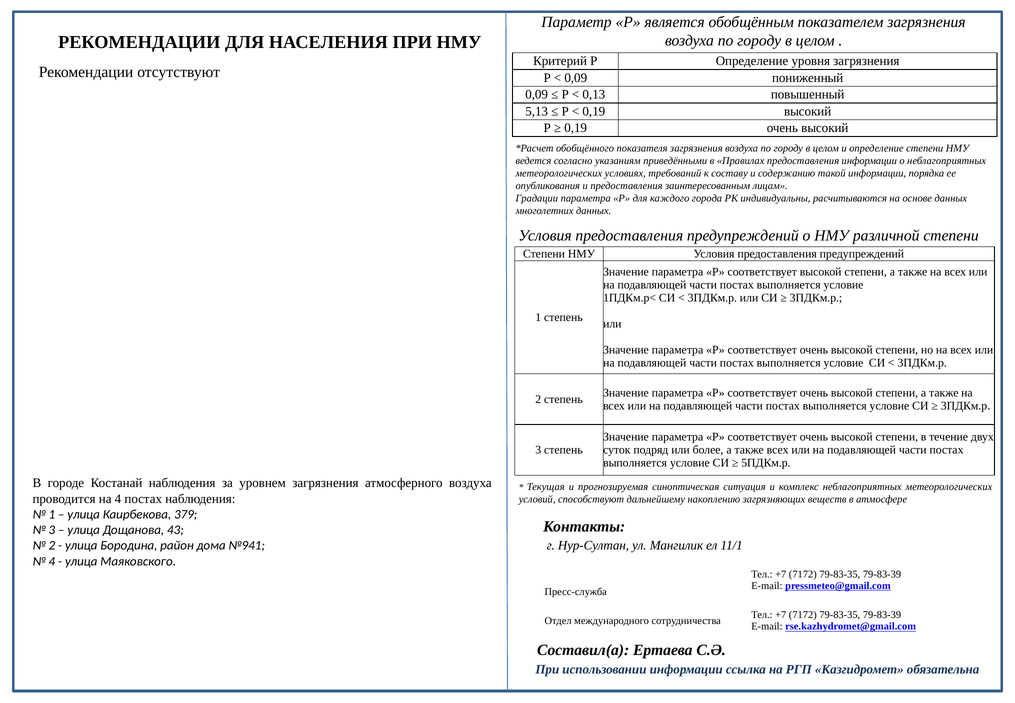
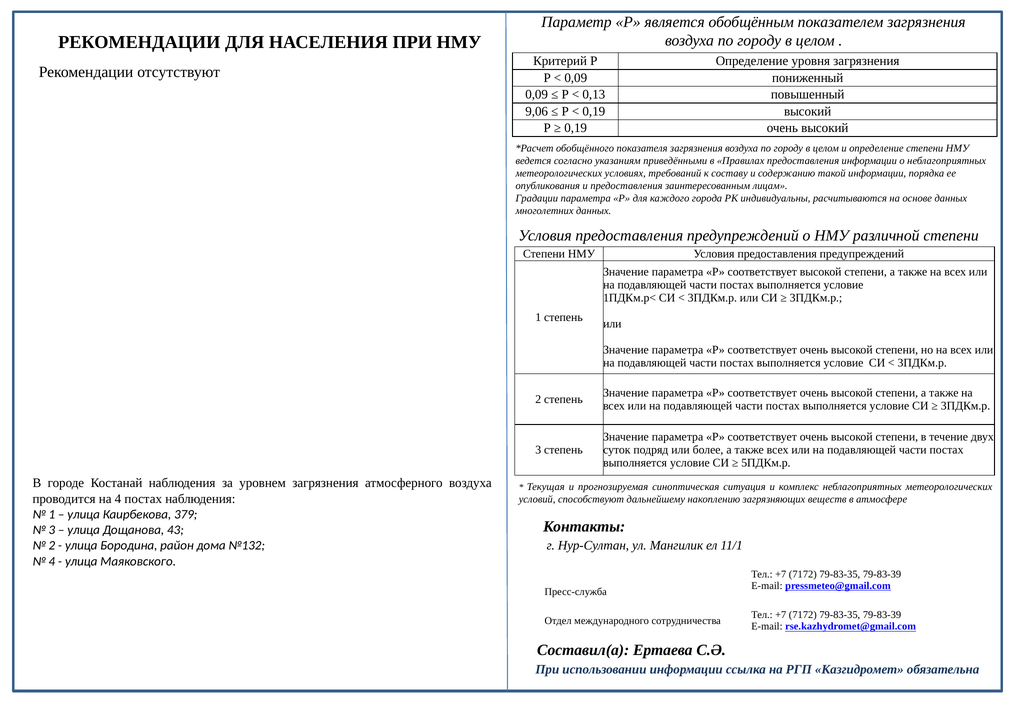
5,13: 5,13 -> 9,06 (537, 111)
№941: №941 -> №132 (247, 545)
